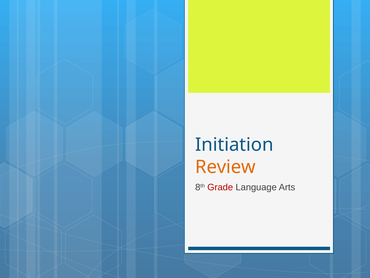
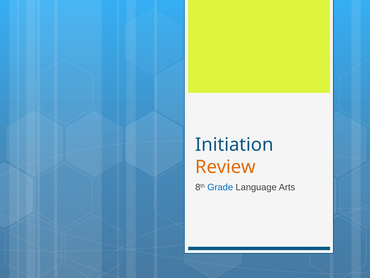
Grade colour: red -> blue (220, 187)
